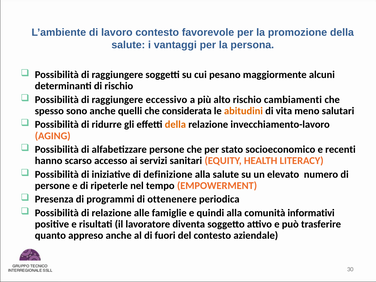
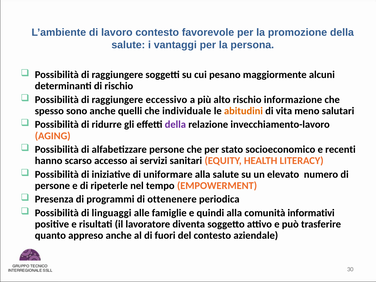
cambiamenti: cambiamenti -> informazione (293, 100)
considerata: considerata -> individuale (187, 111)
della colour: orange -> purple (175, 125)
definizione: definizione -> uniformare (168, 174)
di relazione: relazione -> linguaggi (112, 213)
